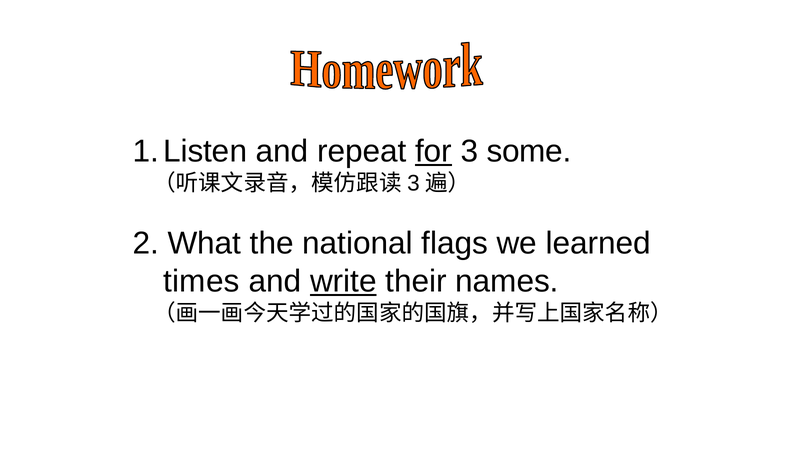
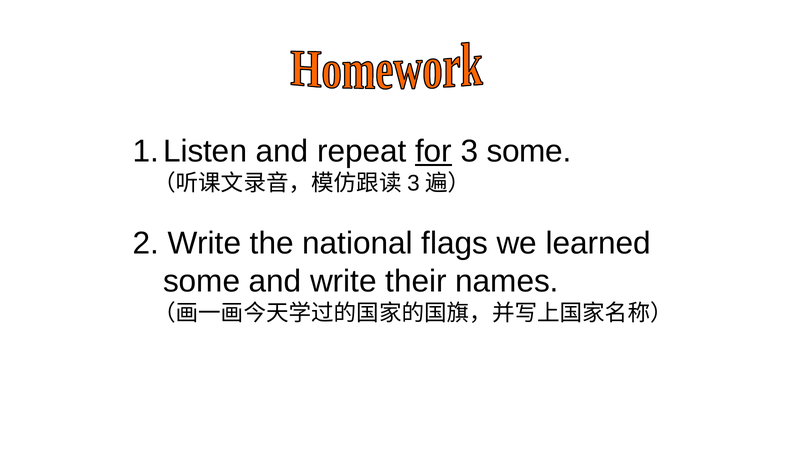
2 What: What -> Write (204, 243)
times: times -> some (202, 281)
write underline: present -> none (343, 281)
